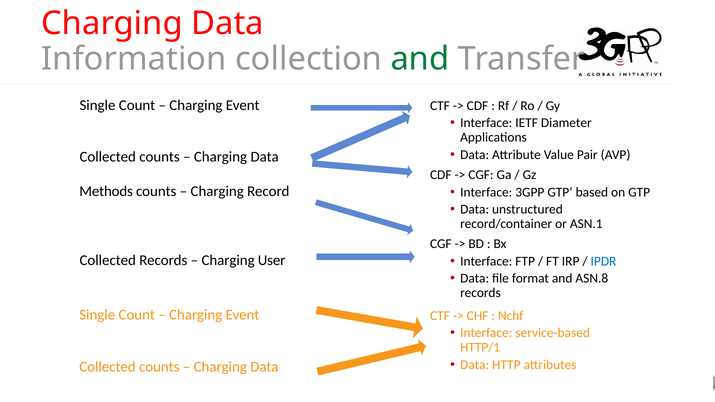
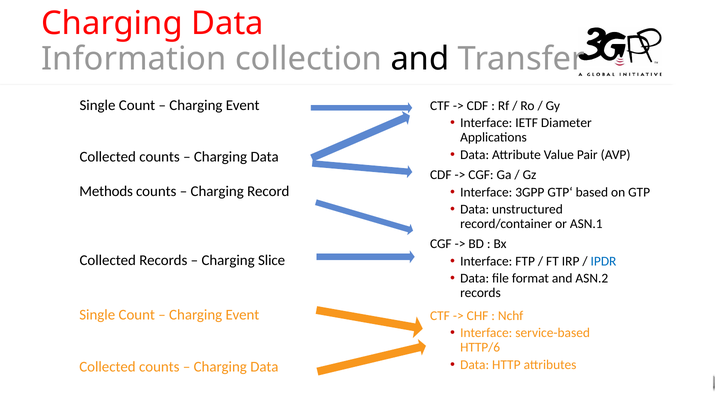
and colour: green -> black (420, 59)
User: User -> Slice (272, 261)
ASN.8: ASN.8 -> ASN.2 (592, 279)
HTTP/1: HTTP/1 -> HTTP/6 (480, 348)
